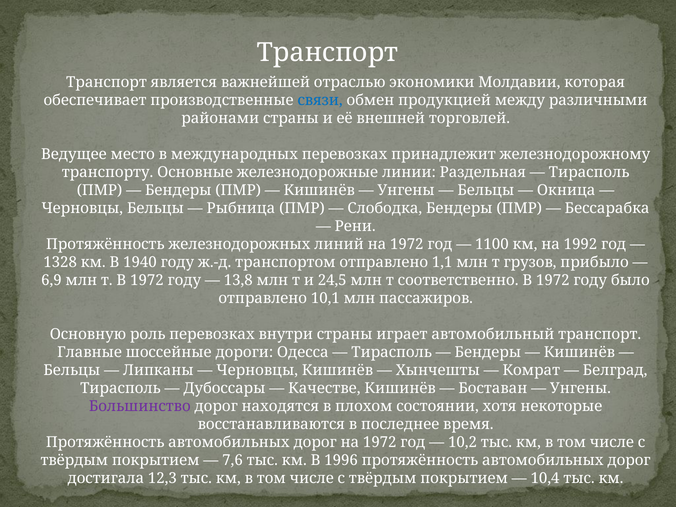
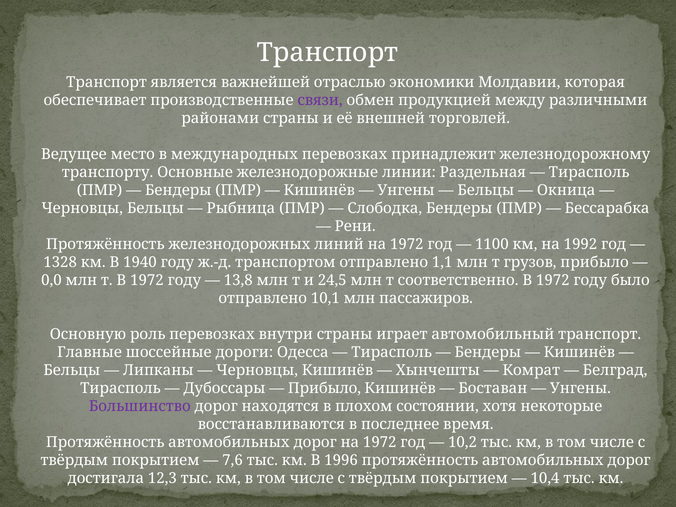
связи colour: blue -> purple (320, 100)
6,9: 6,9 -> 0,0 (51, 280)
Качестве: Качестве -> Прибыло (324, 388)
